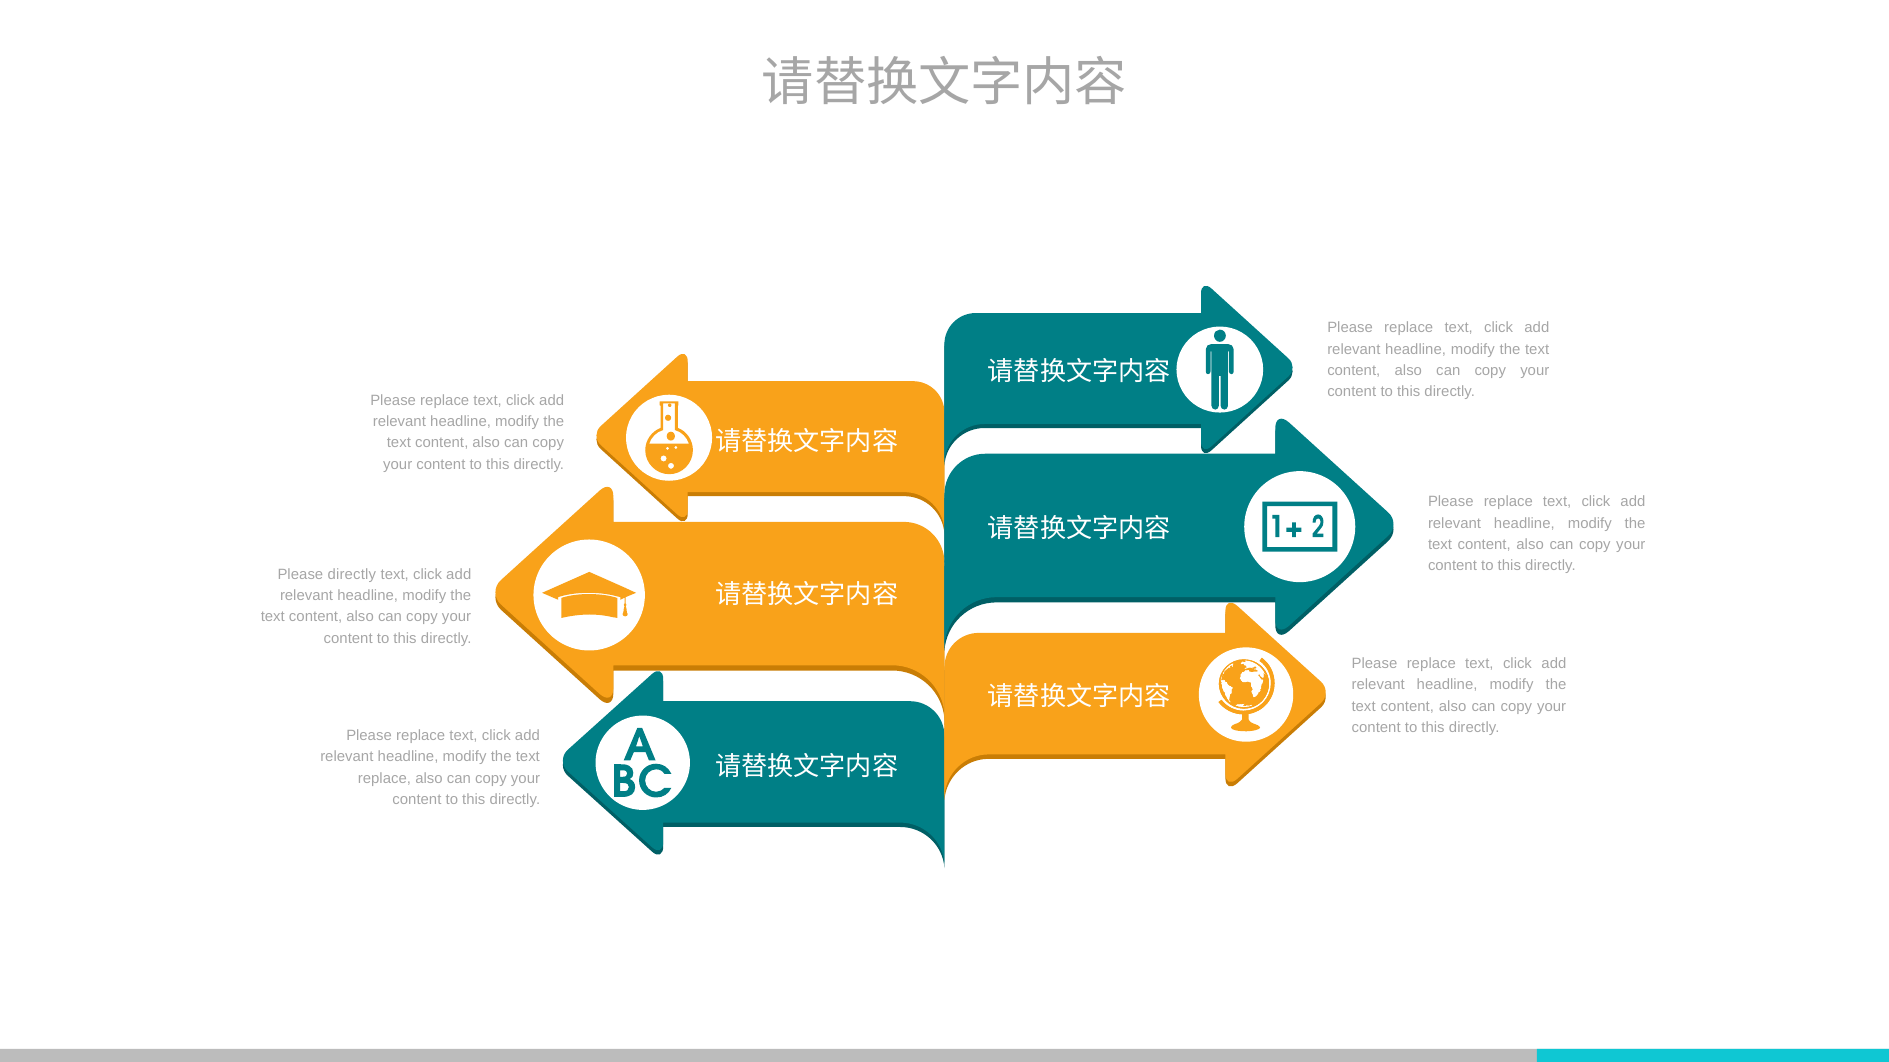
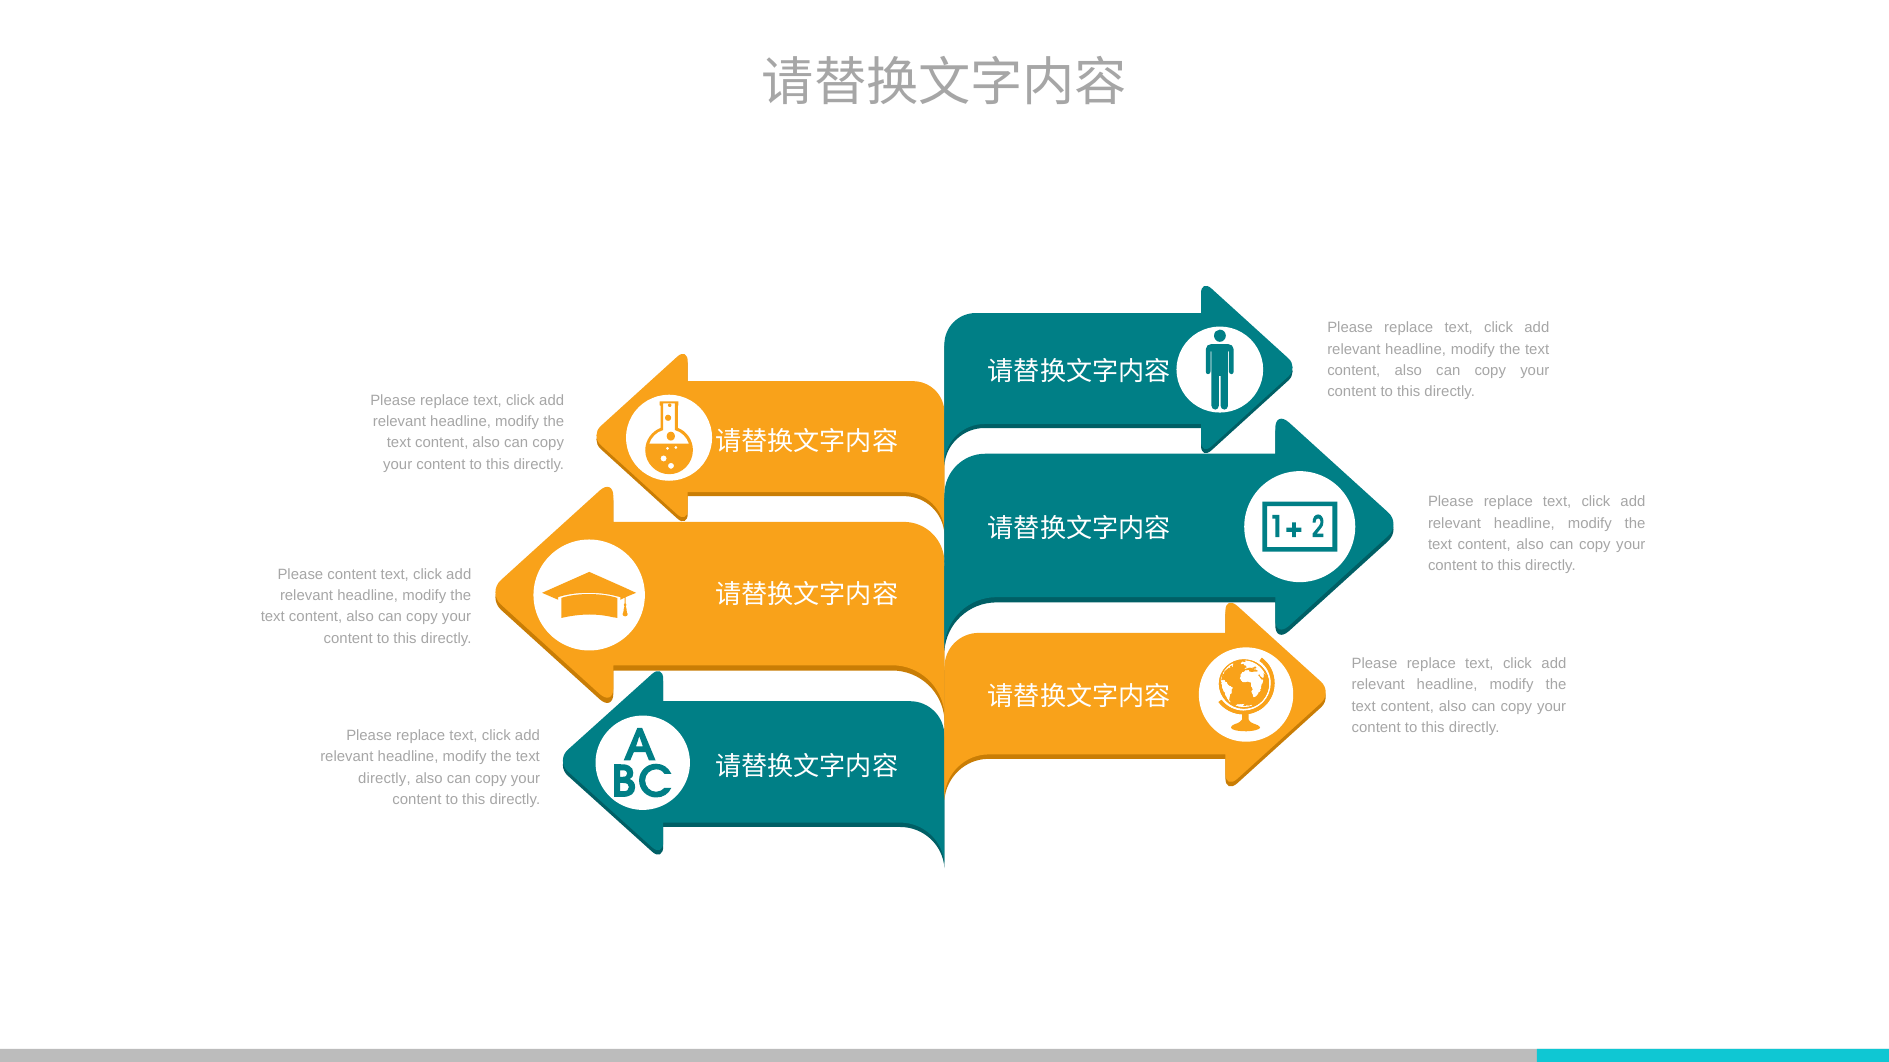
Please directly: directly -> content (352, 574)
replace: replace -> directly (384, 779)
